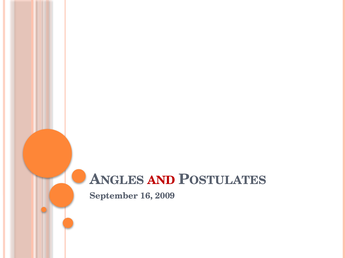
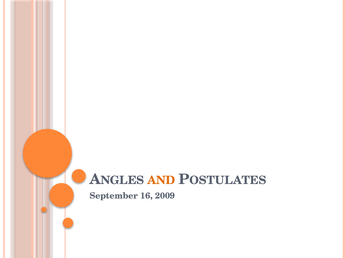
AND colour: red -> orange (161, 181)
